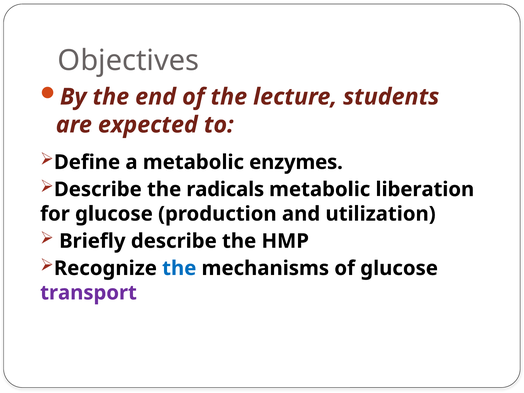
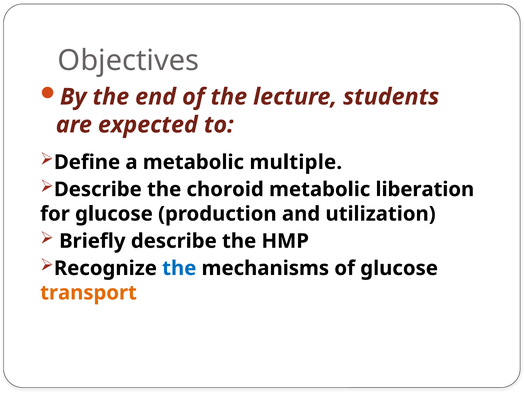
enzymes: enzymes -> multiple (296, 162)
radicals: radicals -> choroid (225, 189)
transport colour: purple -> orange (89, 293)
